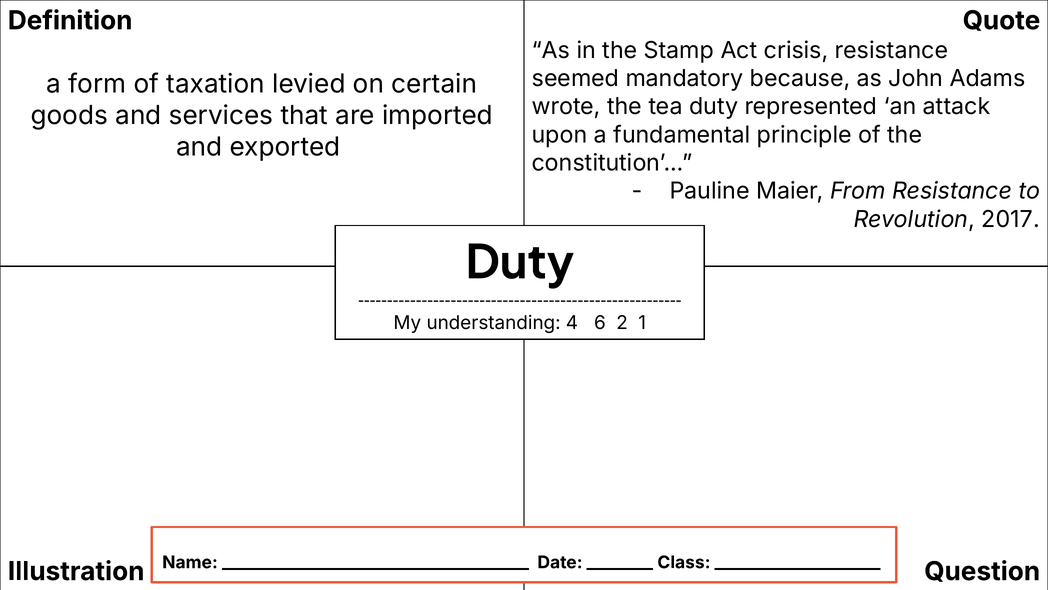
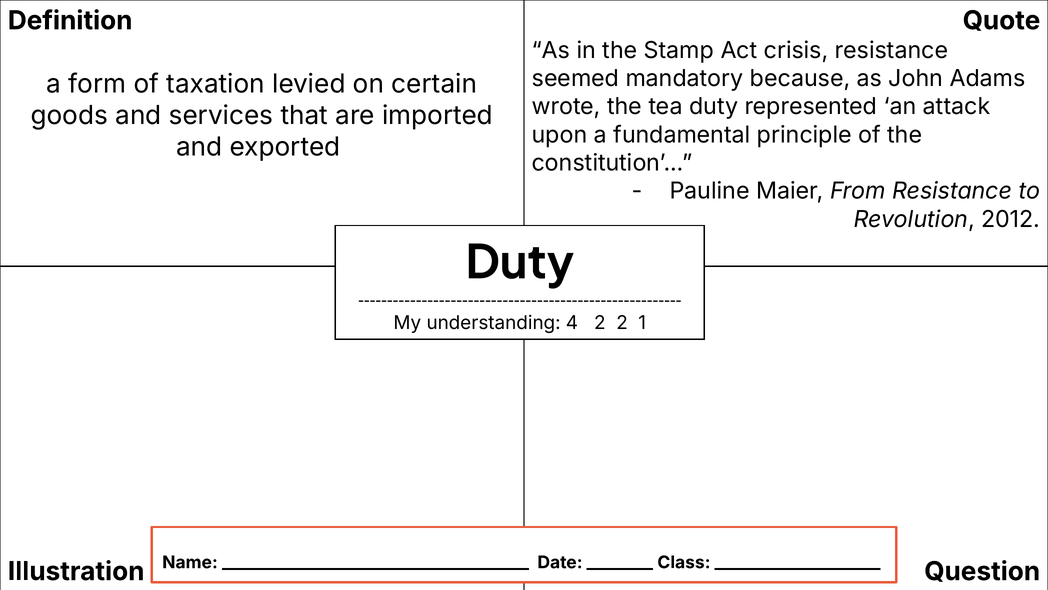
2017: 2017 -> 2012 (1011, 219)
4 6: 6 -> 2 (600, 323)
